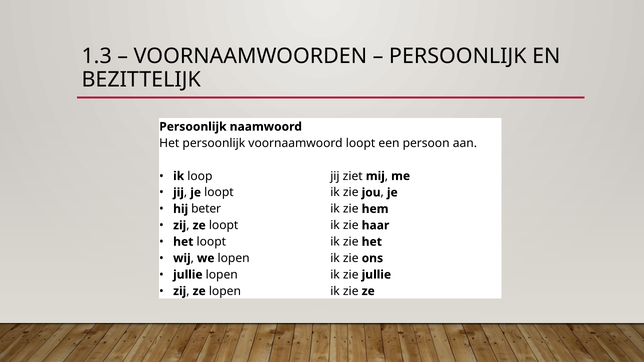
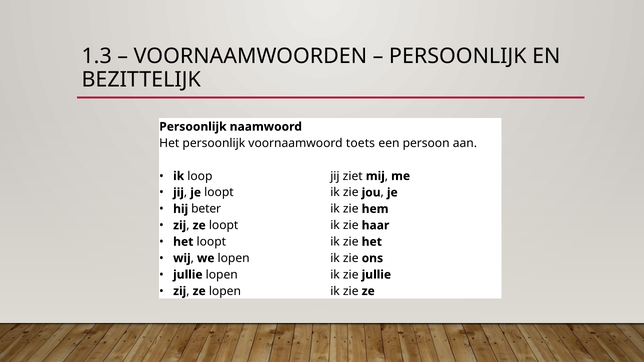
voornaamwoord loopt: loopt -> toets (360, 143)
